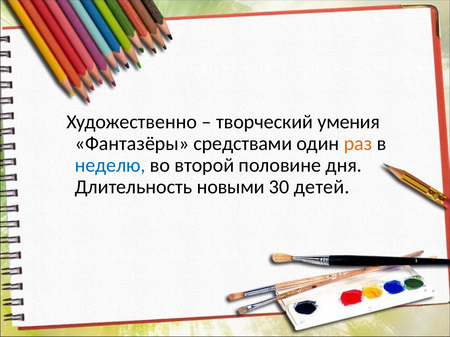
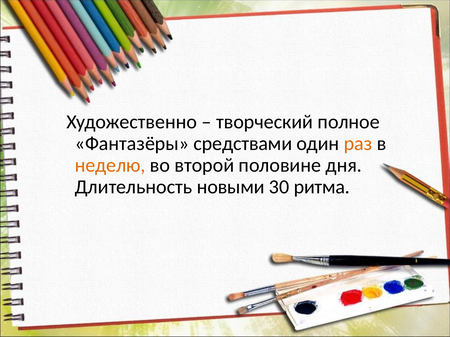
умения: умения -> полное (349, 122)
неделю colour: blue -> orange (110, 165)
детей: детей -> ритма (322, 187)
